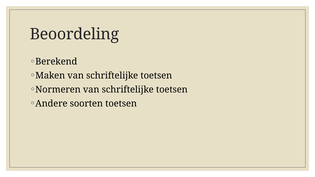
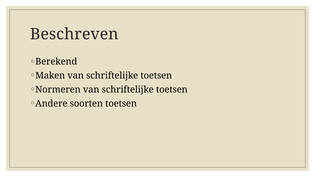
Beoordeling: Beoordeling -> Beschreven (74, 34)
